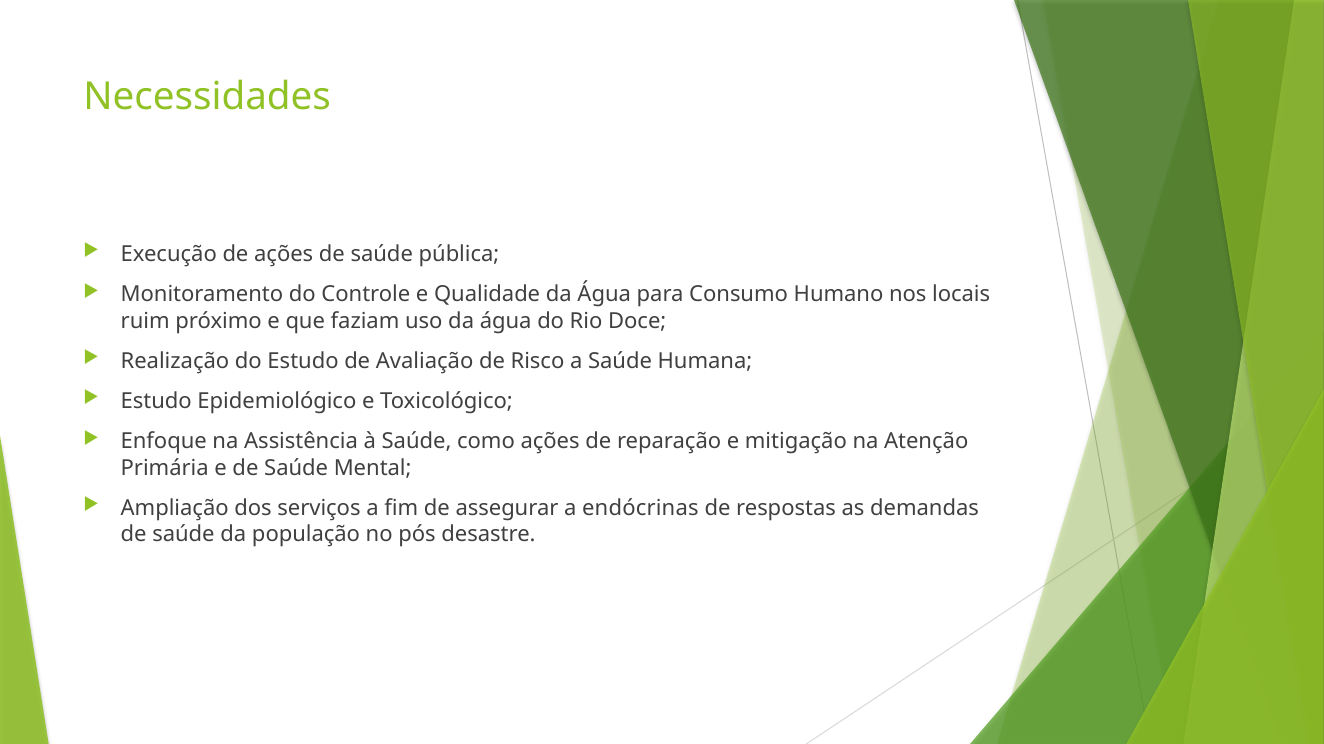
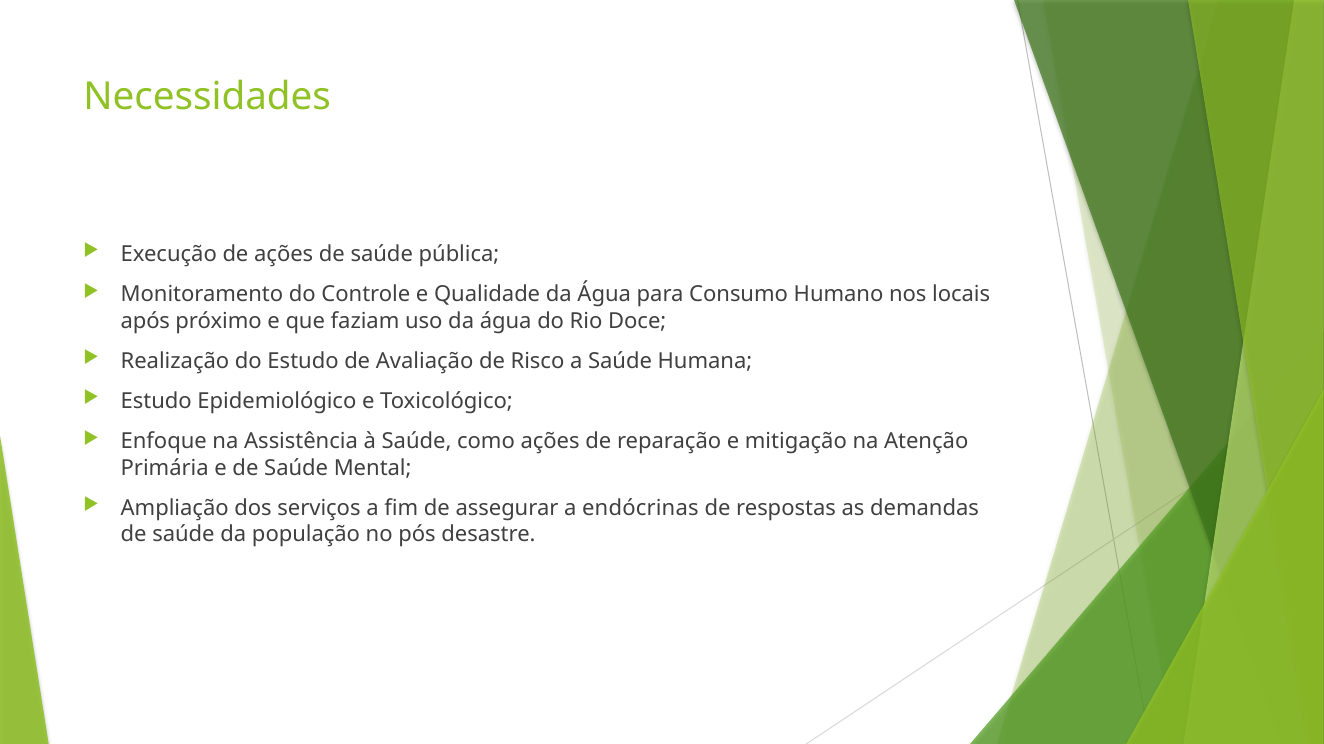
ruim: ruim -> após (145, 321)
